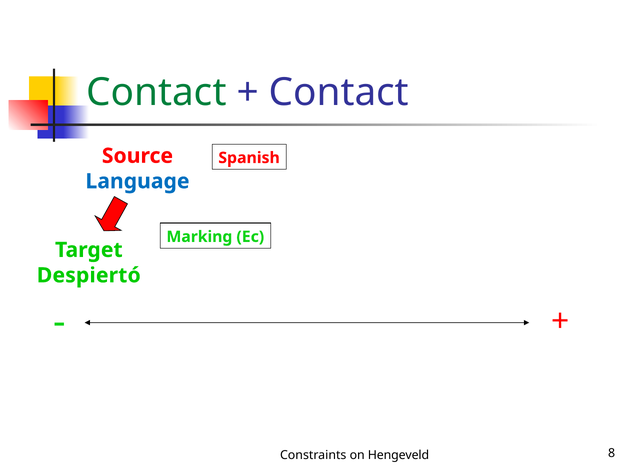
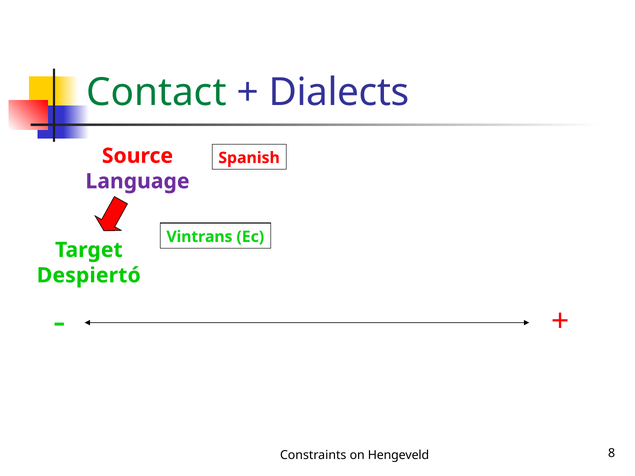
Contact: Contact -> Dialects (339, 93)
Language colour: blue -> purple (137, 181)
Marking: Marking -> Vintrans (199, 237)
